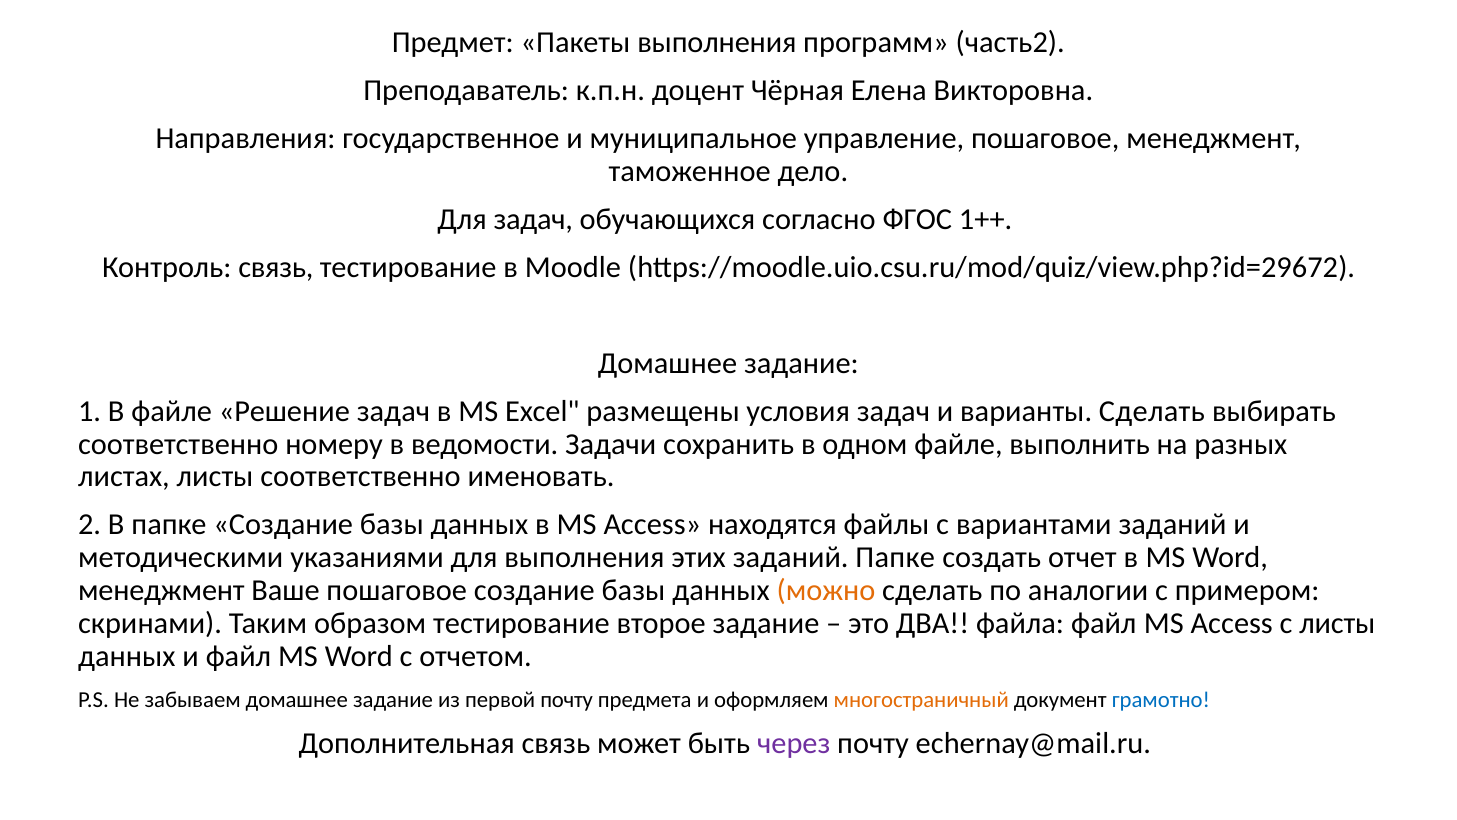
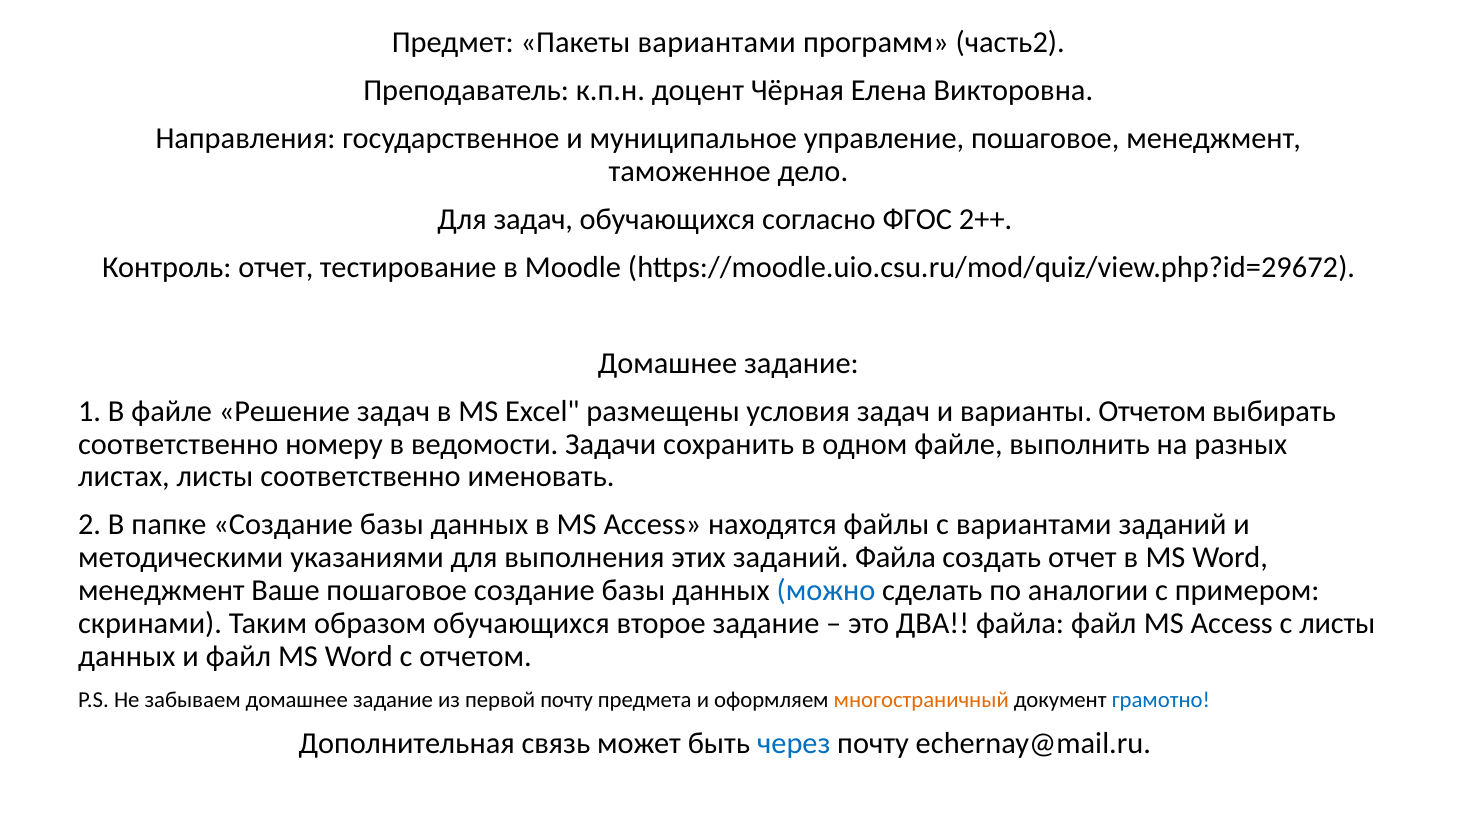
Пакеты выполнения: выполнения -> вариантами (717, 42)
1++: 1++ -> 2++ (986, 219)
Контроль связь: связь -> отчет (276, 267)
варианты Сделать: Сделать -> Отчетом (1152, 411)
заданий Папке: Папке -> Файла (896, 557)
можно colour: orange -> blue (826, 590)
образом тестирование: тестирование -> обучающихся (521, 623)
через colour: purple -> blue (794, 743)
